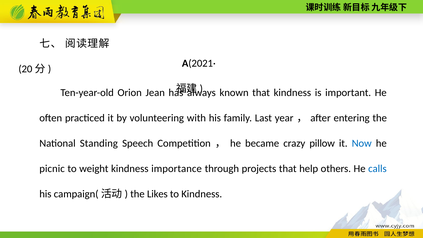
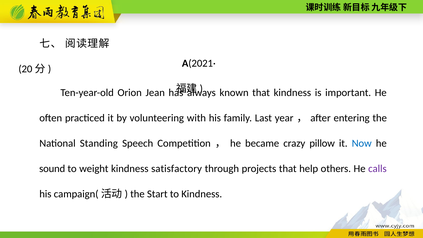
picnic: picnic -> sound (52, 169)
importance: importance -> satisfactory (177, 169)
calls colour: blue -> purple (377, 169)
Likes: Likes -> Start (157, 194)
